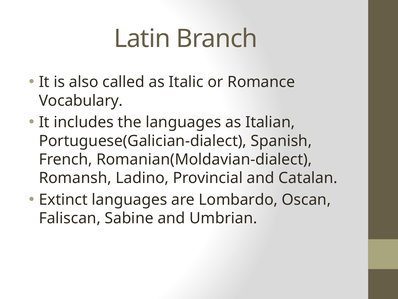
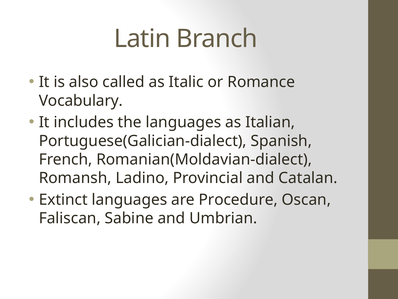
Lombardo: Lombardo -> Procedure (238, 199)
